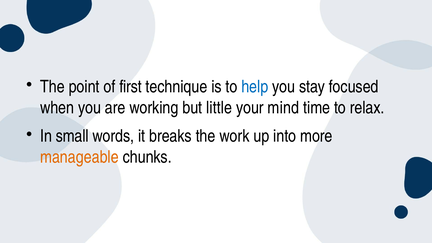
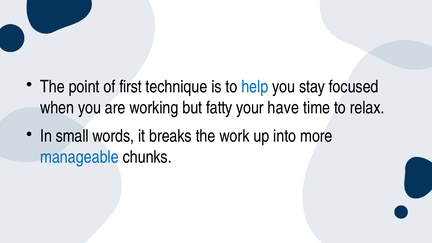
little: little -> fatty (219, 108)
mind: mind -> have (283, 108)
manageable colour: orange -> blue (79, 157)
